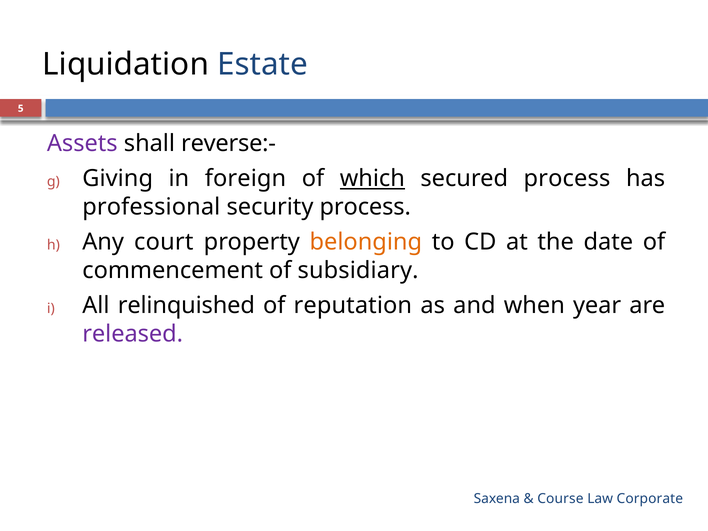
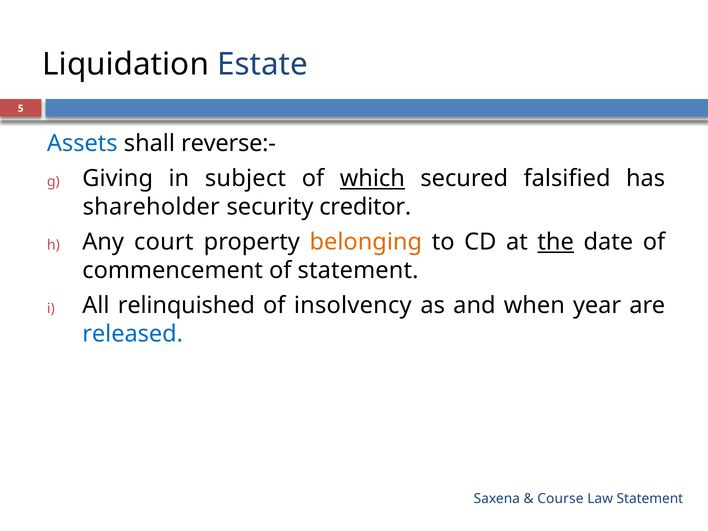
Assets colour: purple -> blue (82, 143)
foreign: foreign -> subject (245, 178)
secured process: process -> falsified (567, 178)
professional: professional -> shareholder (151, 207)
security process: process -> creditor (365, 207)
the underline: none -> present (556, 242)
of subsidiary: subsidiary -> statement (358, 270)
reputation: reputation -> insolvency (353, 306)
released colour: purple -> blue (133, 334)
Law Corporate: Corporate -> Statement (650, 499)
